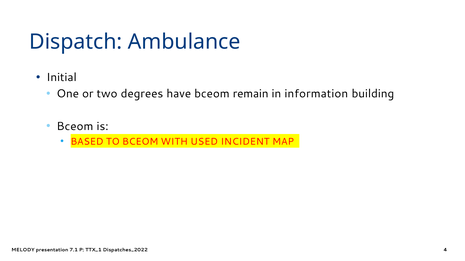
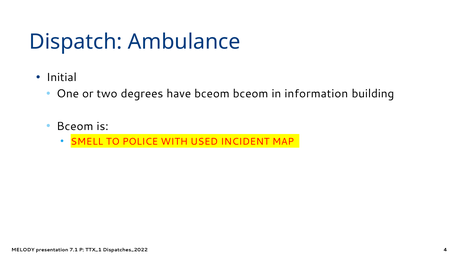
bceom remain: remain -> bceom (251, 94)
BASED: BASED -> SMELL (87, 142)
TO BCEOM: BCEOM -> POLICE (140, 142)
